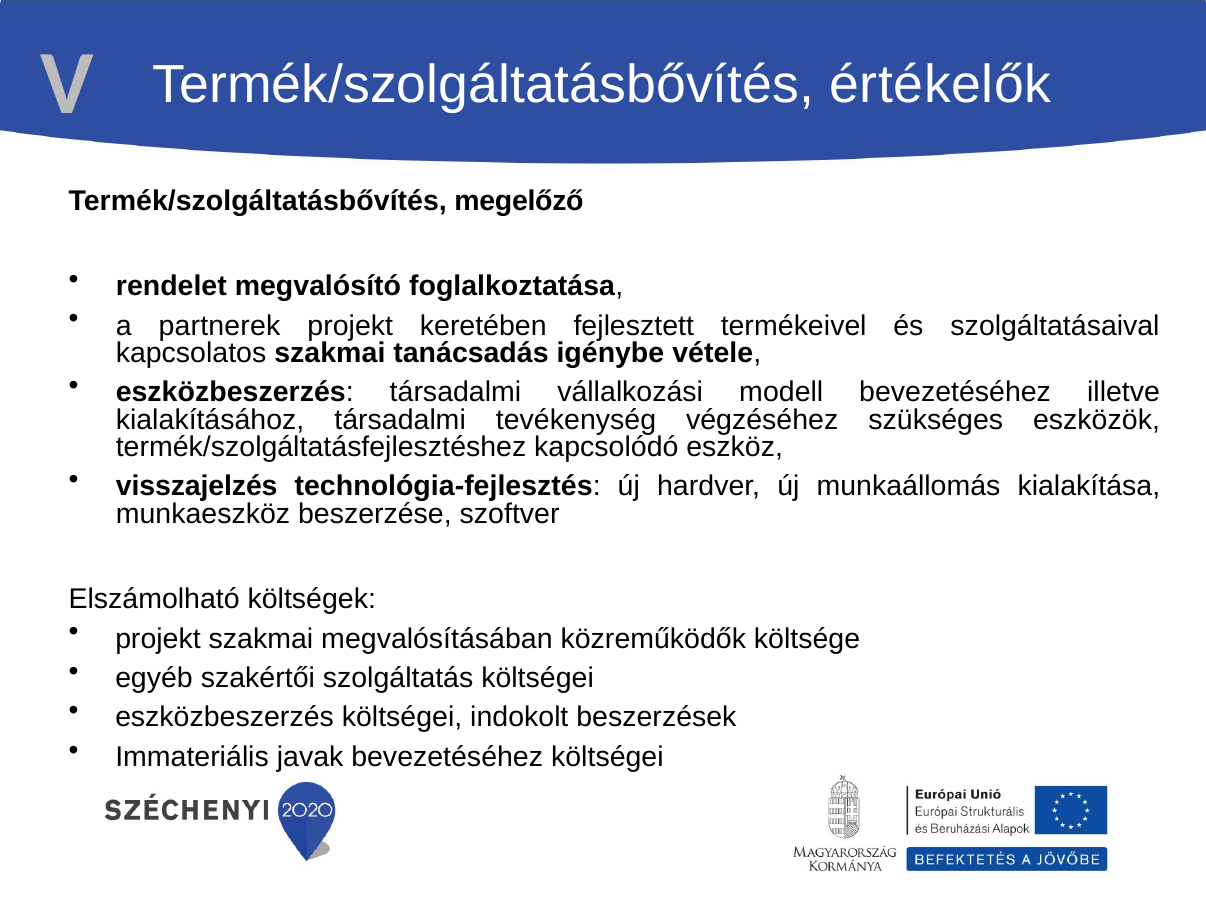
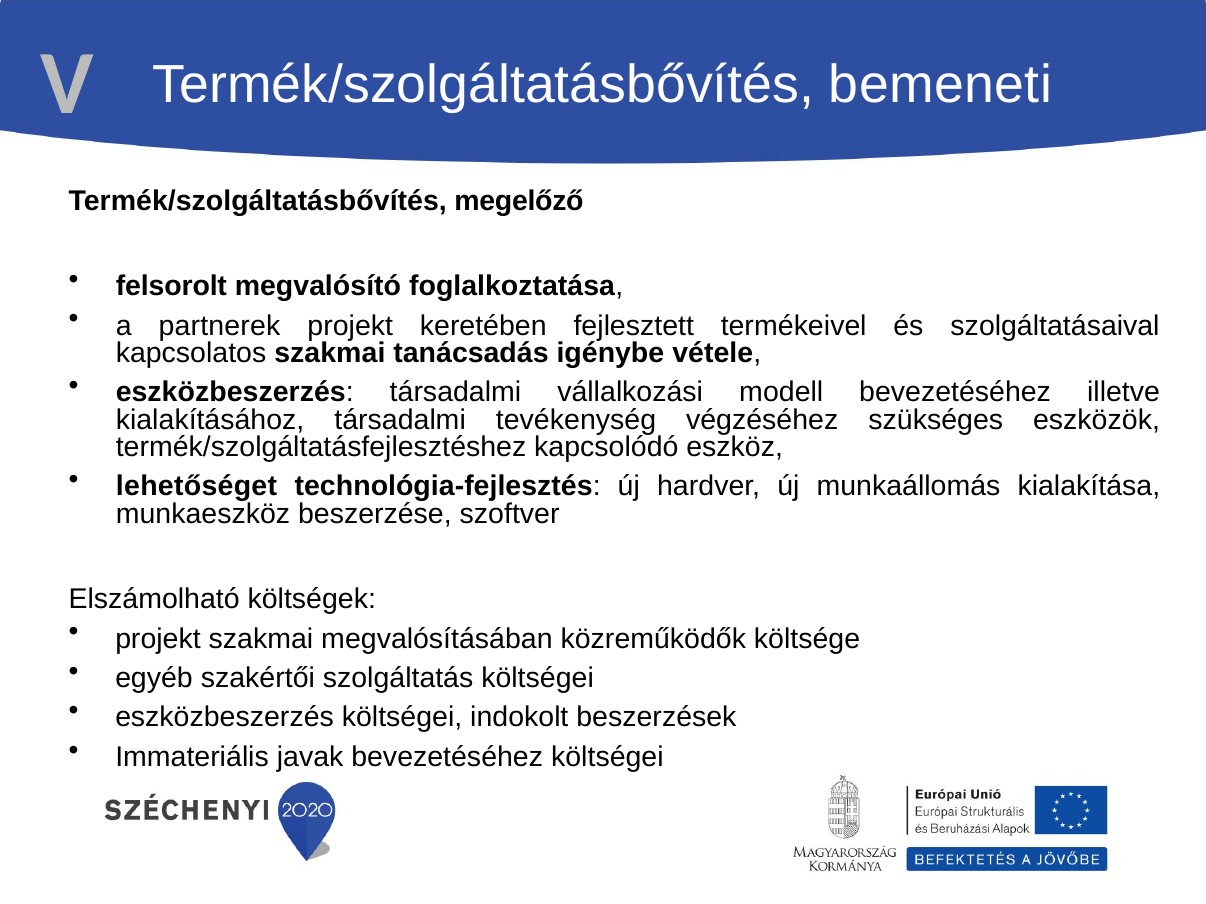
értékelők: értékelők -> bemeneti (941, 85)
rendelet: rendelet -> felsorolt (171, 286)
visszajelzés: visszajelzés -> lehetőséget (197, 487)
